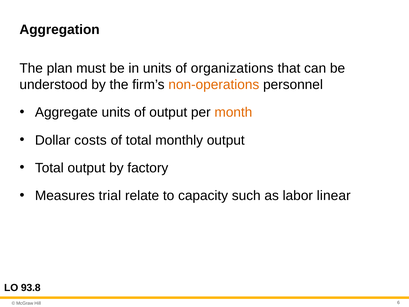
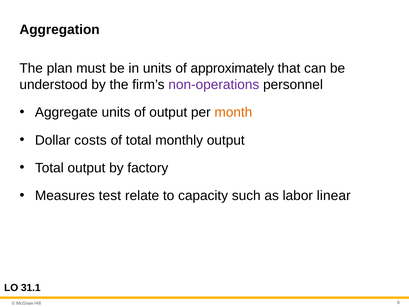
organizations: organizations -> approximately (232, 68)
non-operations colour: orange -> purple (214, 85)
trial: trial -> test (110, 195)
93.8: 93.8 -> 31.1 (31, 288)
